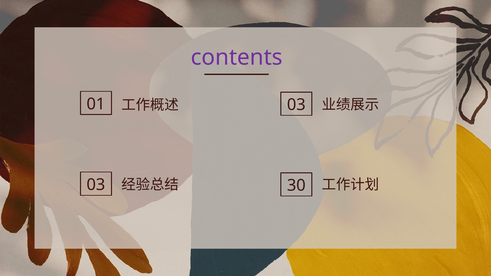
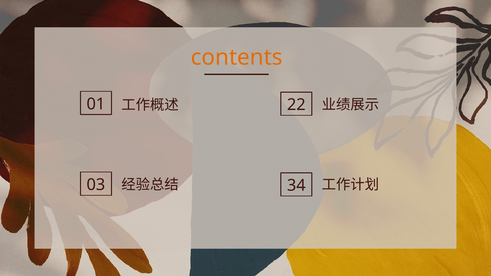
contents colour: purple -> orange (237, 57)
03: 03 -> 22 (296, 105)
30: 30 -> 34 (296, 186)
